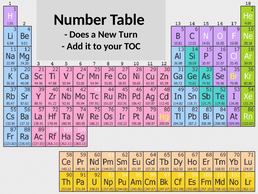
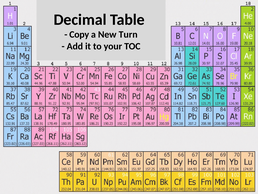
Number: Number -> Decimal (80, 20)
Does: Does -> Copy (79, 34)
